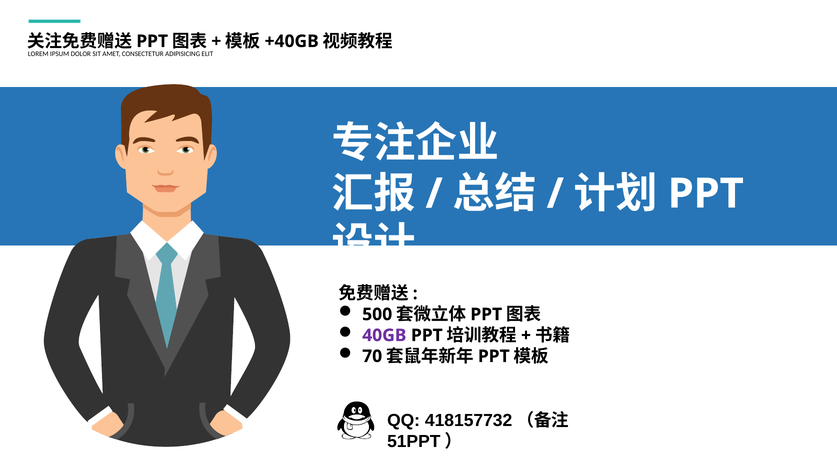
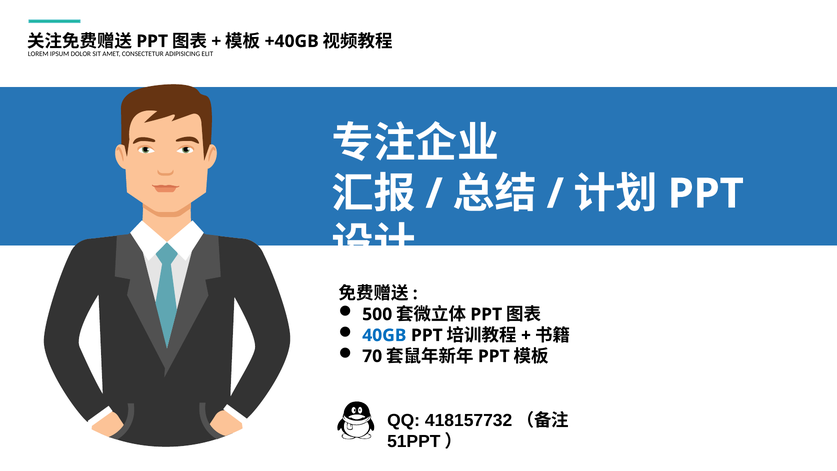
40GB colour: purple -> blue (384, 335)
